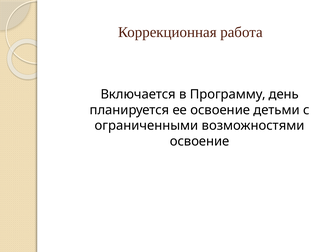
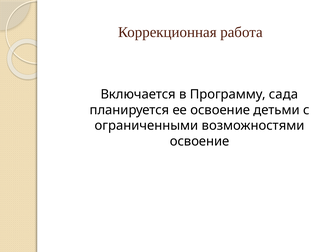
день: день -> сада (284, 94)
